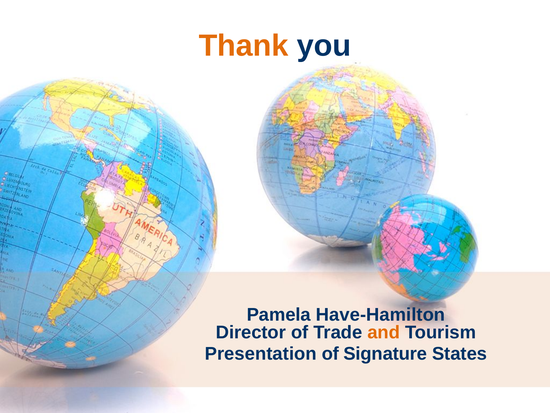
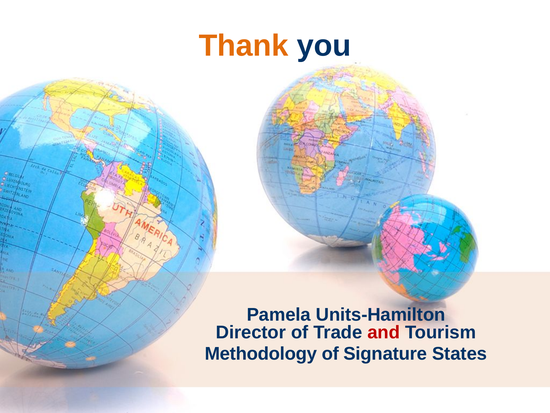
Have-Hamilton: Have-Hamilton -> Units-Hamilton (381, 314)
and colour: orange -> red (384, 332)
Presentation: Presentation -> Methodology (261, 353)
